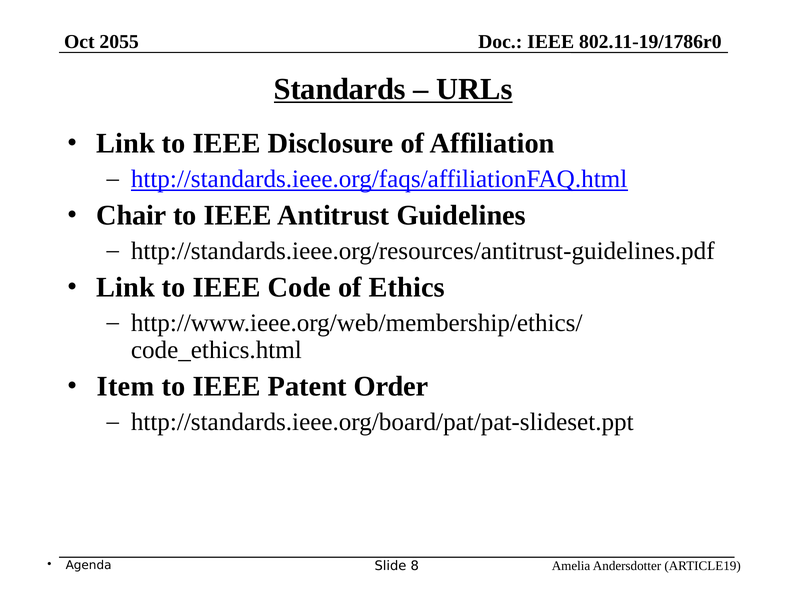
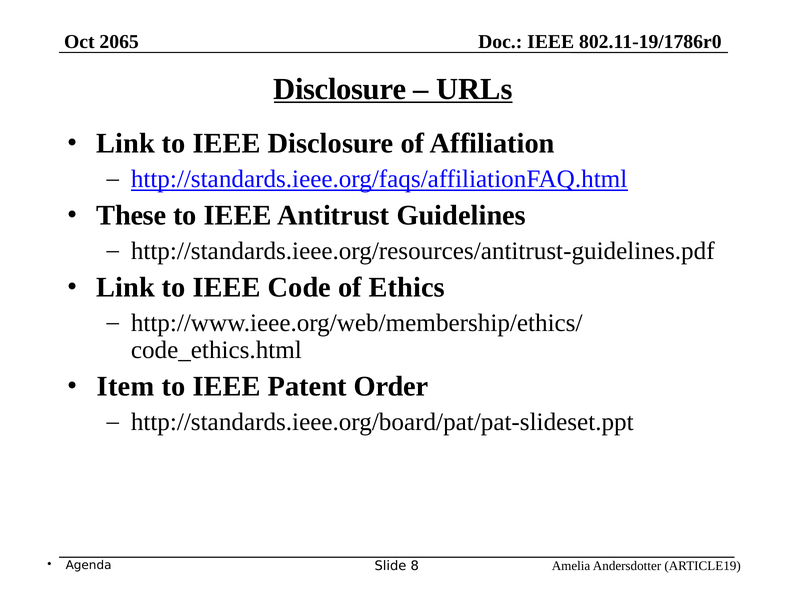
2055: 2055 -> 2065 (119, 42)
Standards: Standards -> Disclosure (340, 89)
Chair: Chair -> These (131, 216)
